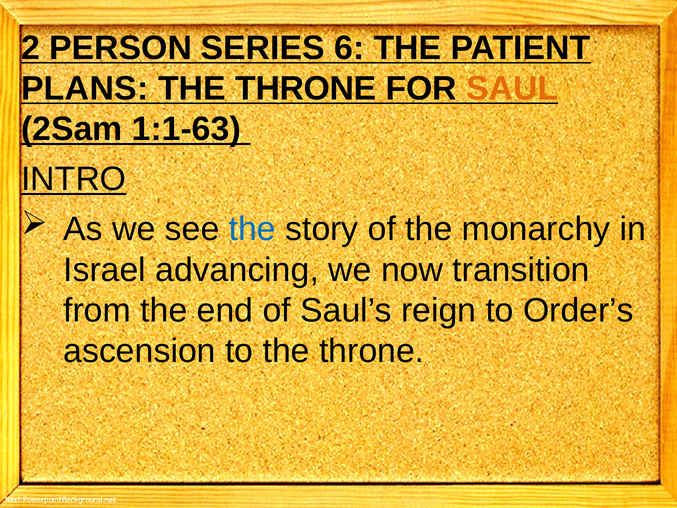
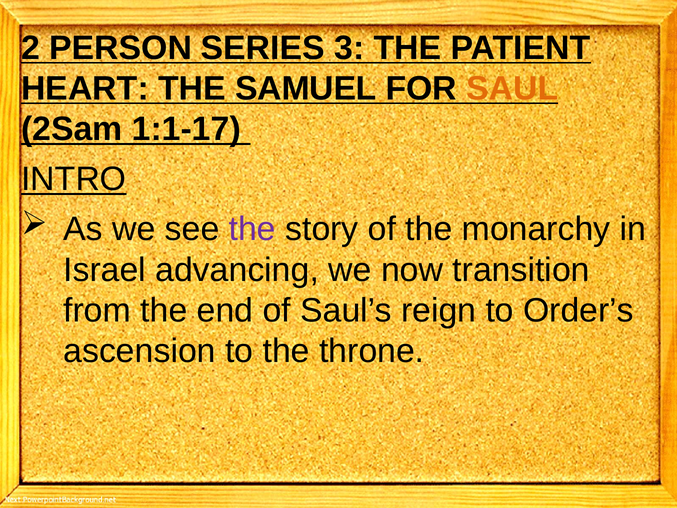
6: 6 -> 3 (349, 48)
PLANS: PLANS -> HEART (85, 88)
THRONE: THRONE -> SAMUEL (306, 88)
1:1-63: 1:1-63 -> 1:1-17 (186, 129)
the colour: blue -> purple (252, 229)
